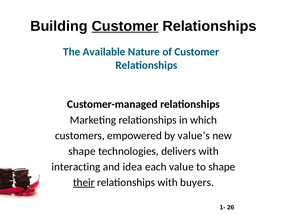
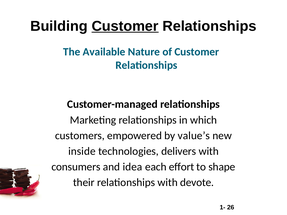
shape: shape -> inside (82, 151)
interacting: interacting -> consumers (76, 167)
value: value -> effort (181, 167)
their underline: present -> none (84, 183)
buyers: buyers -> devote (197, 183)
